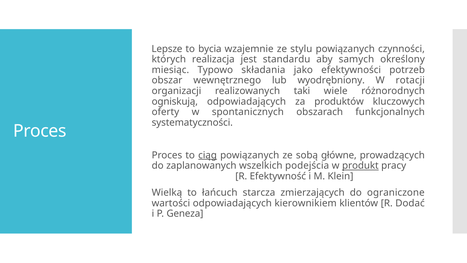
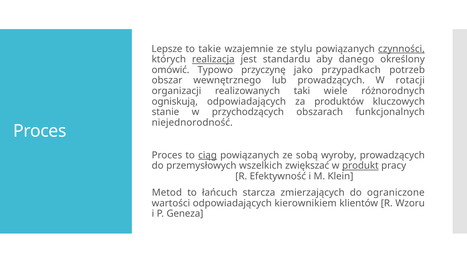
bycia: bycia -> takie (210, 49)
czynności underline: none -> present (401, 49)
realizacja underline: none -> present (213, 59)
samych: samych -> danego (356, 59)
miesiąc: miesiąc -> omówić (170, 70)
składania: składania -> przyczynę (263, 70)
efektywności: efektywności -> przypadkach (351, 70)
lub wyodrębniony: wyodrębniony -> prowadzących (331, 80)
oferty: oferty -> stanie (165, 112)
spontanicznych: spontanicznych -> przychodzących (248, 112)
systematyczności: systematyczności -> niejednorodność (192, 122)
główne: główne -> wyroby (339, 155)
zaplanowanych: zaplanowanych -> przemysłowych (201, 166)
podejścia: podejścia -> zwiększać (307, 166)
Wielką: Wielką -> Metod (167, 192)
Dodać: Dodać -> Wzoru (410, 203)
